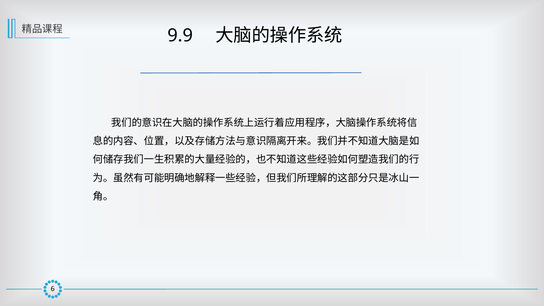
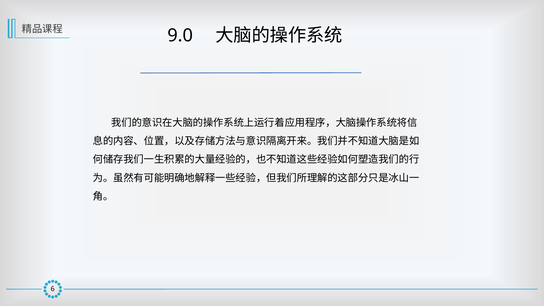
9.9: 9.9 -> 9.0 (180, 35)
